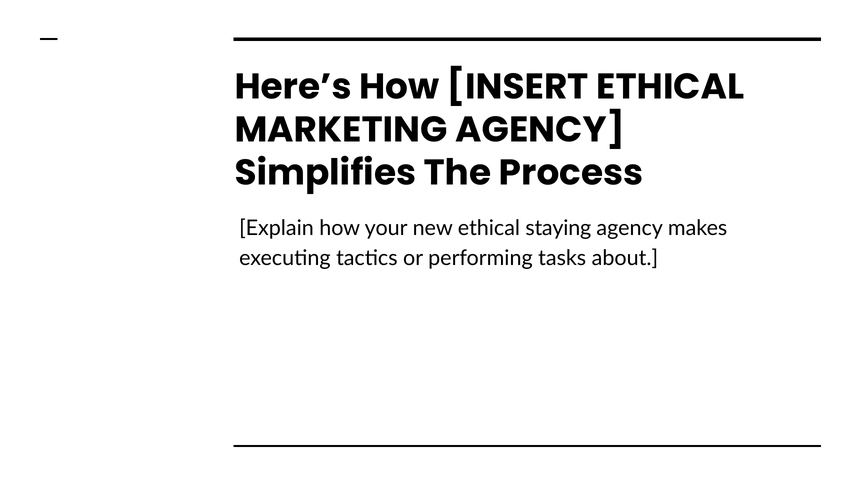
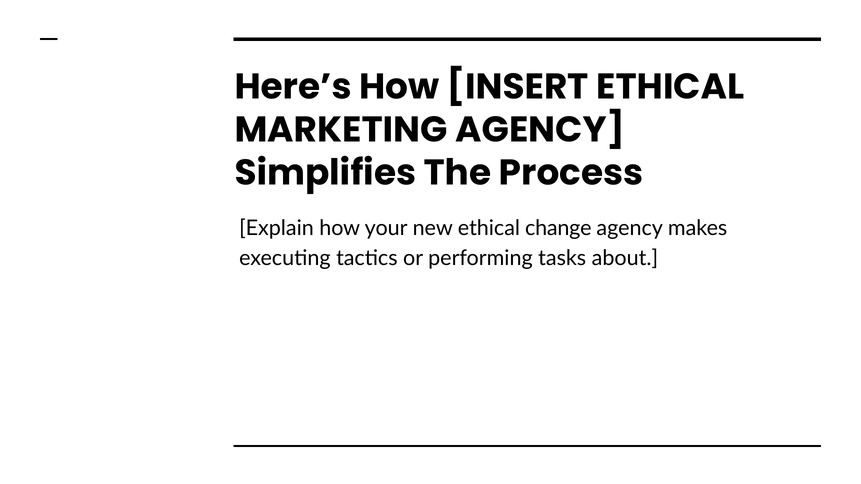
staying: staying -> change (558, 229)
